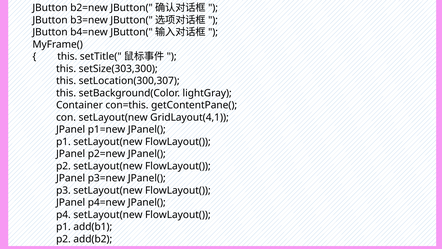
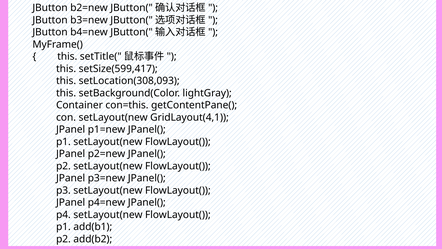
setSize(303,300: setSize(303,300 -> setSize(599,417 (118, 69)
setLocation(300,307: setLocation(300,307 -> setLocation(308,093 (129, 81)
